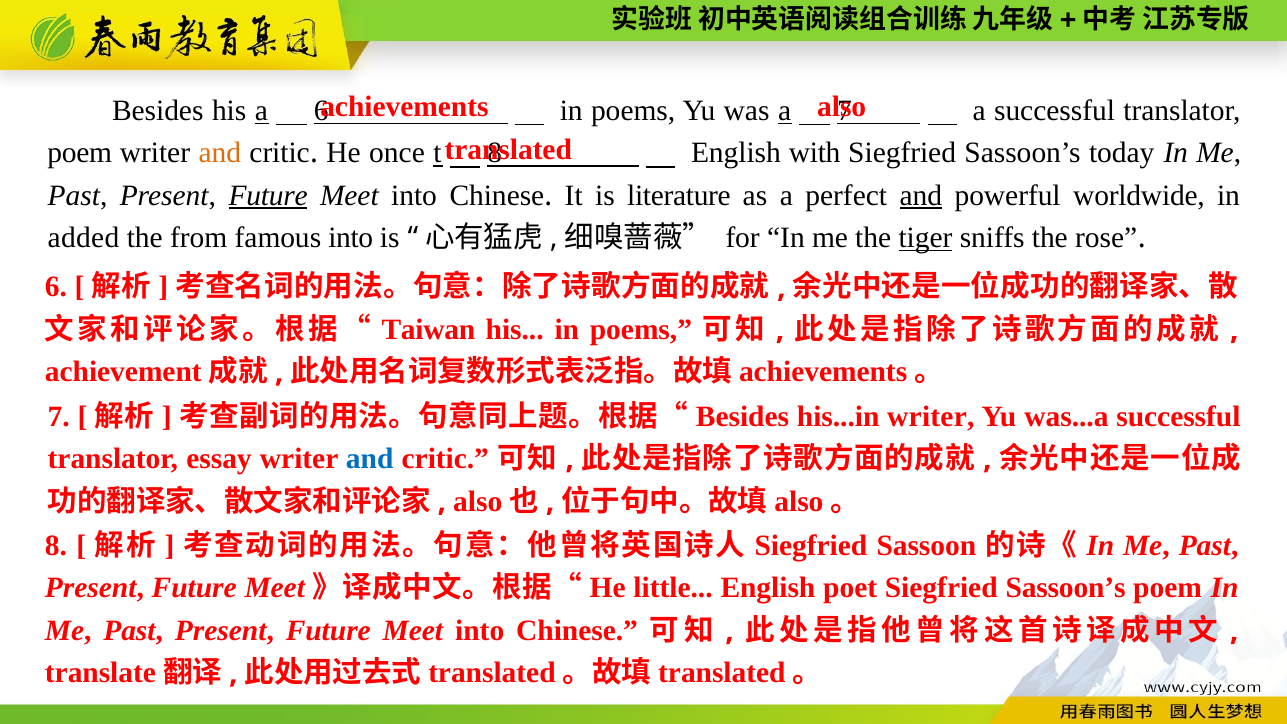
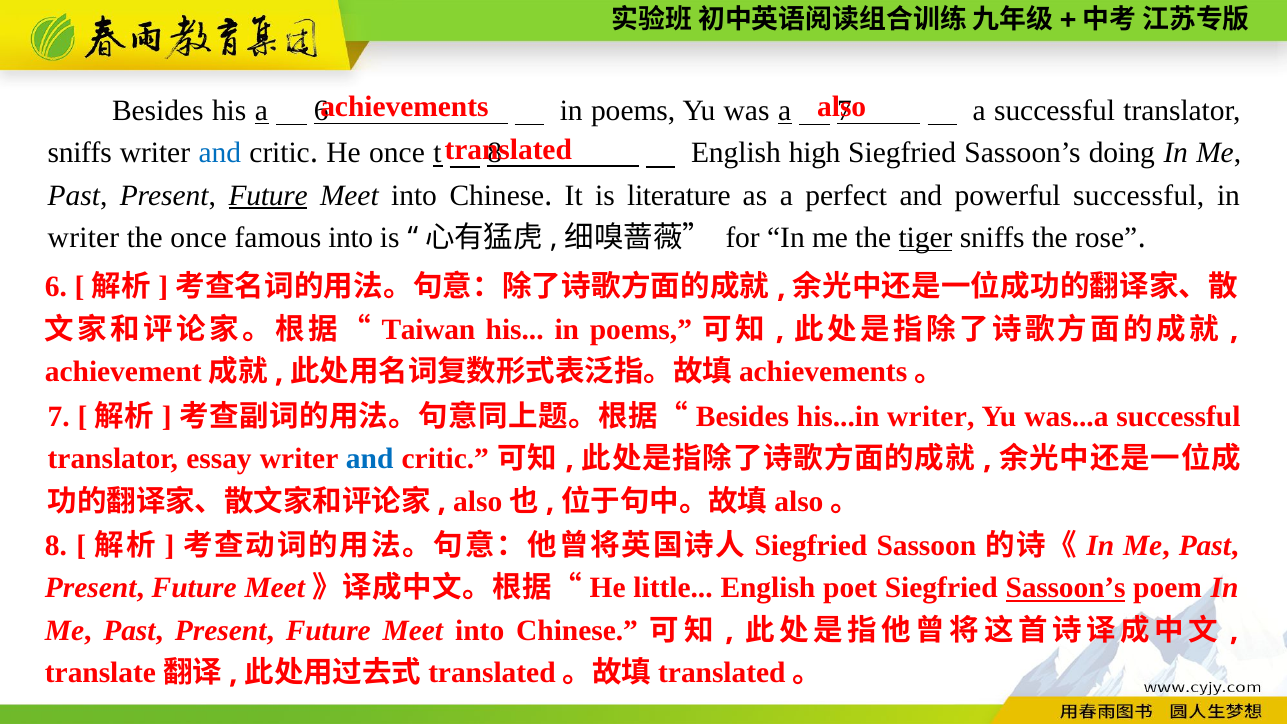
poem: poem -> sniffs (80, 153)
and colour: orange -> blue (220, 153)
with: with -> high (815, 153)
today: today -> doing (1122, 153)
and underline: present -> none (921, 195)
powerful worldwide: worldwide -> successful (1139, 195)
added: added -> writer (84, 238)
the from: from -> once (199, 238)
Sassoon’s underline: none -> present (1066, 588)
